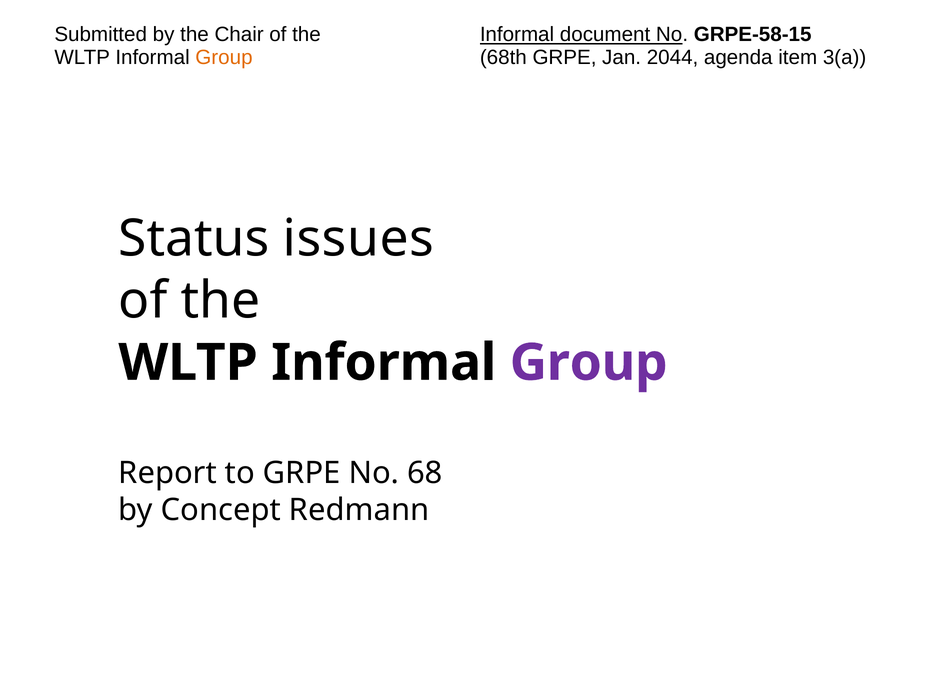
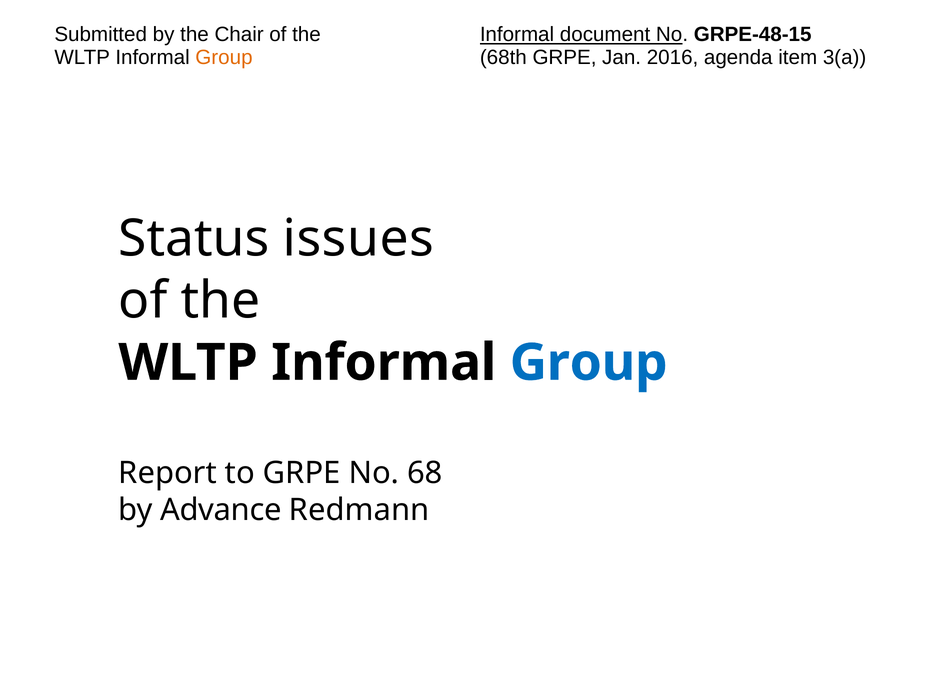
GRPE-58-15: GRPE-58-15 -> GRPE-48-15 (753, 35)
2044: 2044 -> 2016 (673, 57)
Group colour: purple -> blue (589, 363)
Concept: Concept -> Advance (221, 510)
